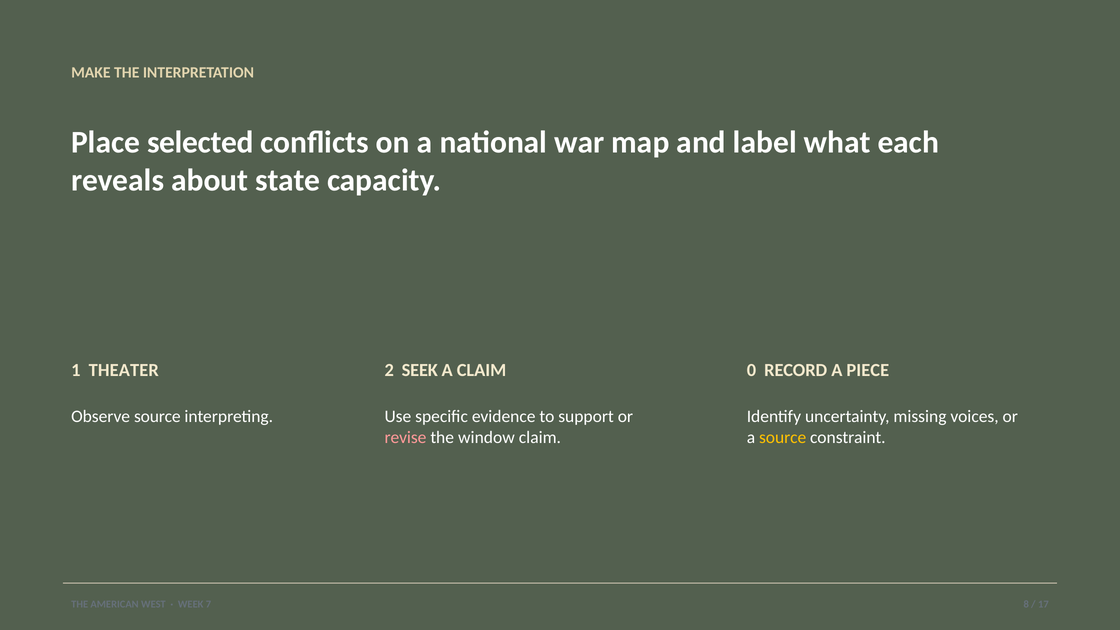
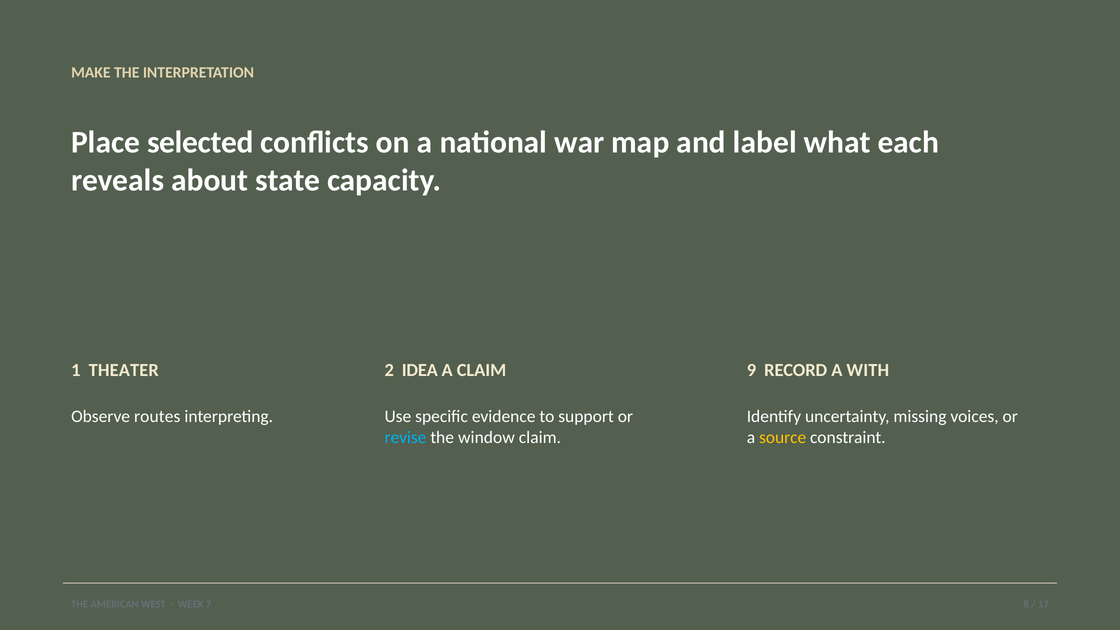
SEEK: SEEK -> IDEA (420, 370)
0: 0 -> 9 (751, 370)
PIECE: PIECE -> WITH (868, 370)
Observe source: source -> routes (157, 417)
revise colour: pink -> light blue (405, 438)
